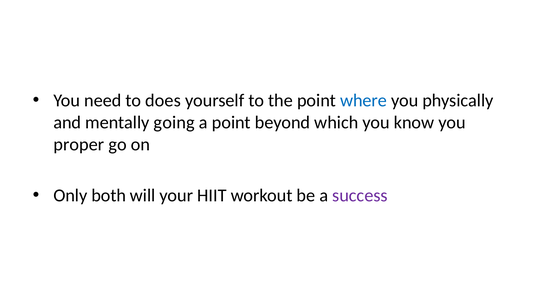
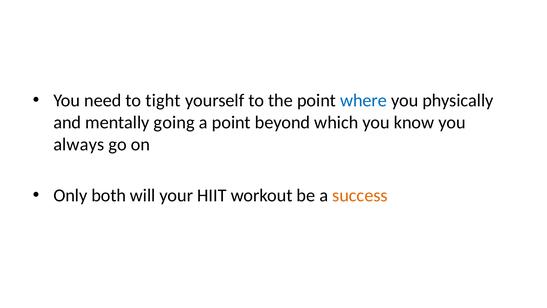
does: does -> tight (163, 100)
proper: proper -> always (79, 144)
success colour: purple -> orange (360, 195)
